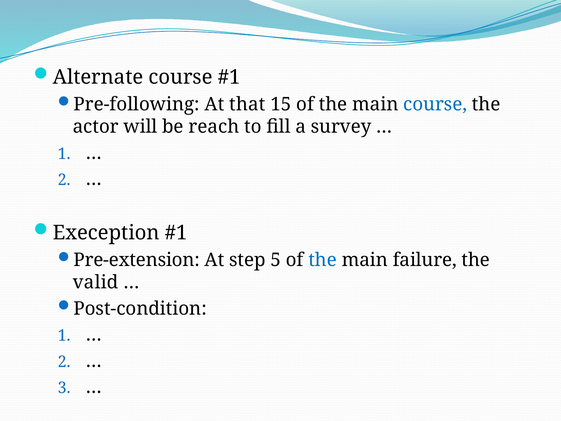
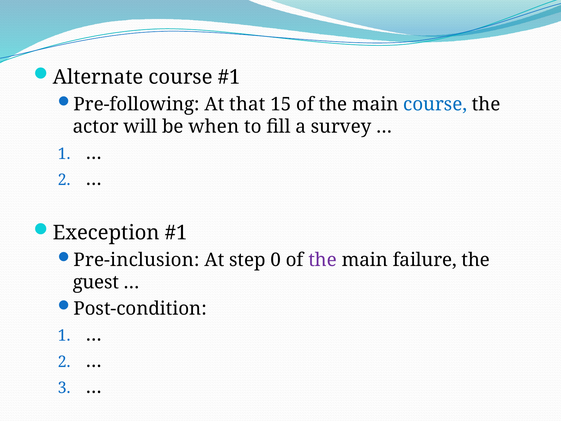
reach: reach -> when (214, 127)
Pre-extension: Pre-extension -> Pre-inclusion (137, 260)
5: 5 -> 0 (276, 260)
the colour: blue -> purple (323, 260)
valid: valid -> guest (96, 282)
